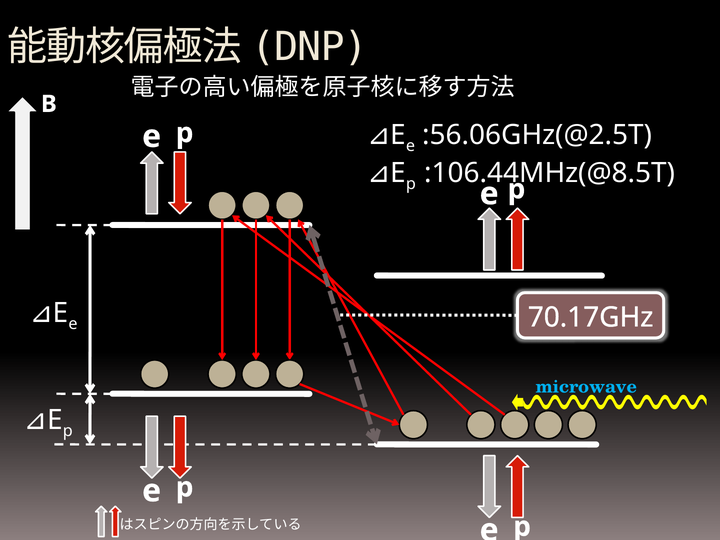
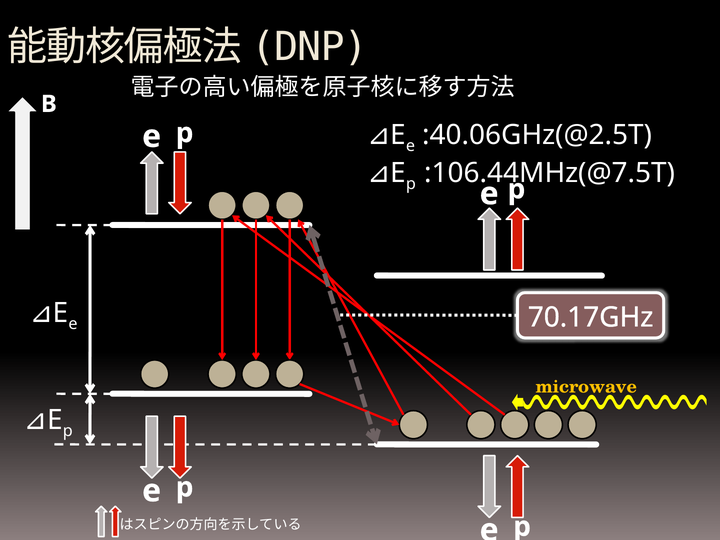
:56.06GHz(@2.5T: :56.06GHz(@2.5T -> :40.06GHz(@2.5T (537, 135)
:106.44MHz(@8.5T: :106.44MHz(@8.5T -> :106.44MHz(@7.5T (550, 173)
microwave colour: light blue -> yellow (586, 387)
